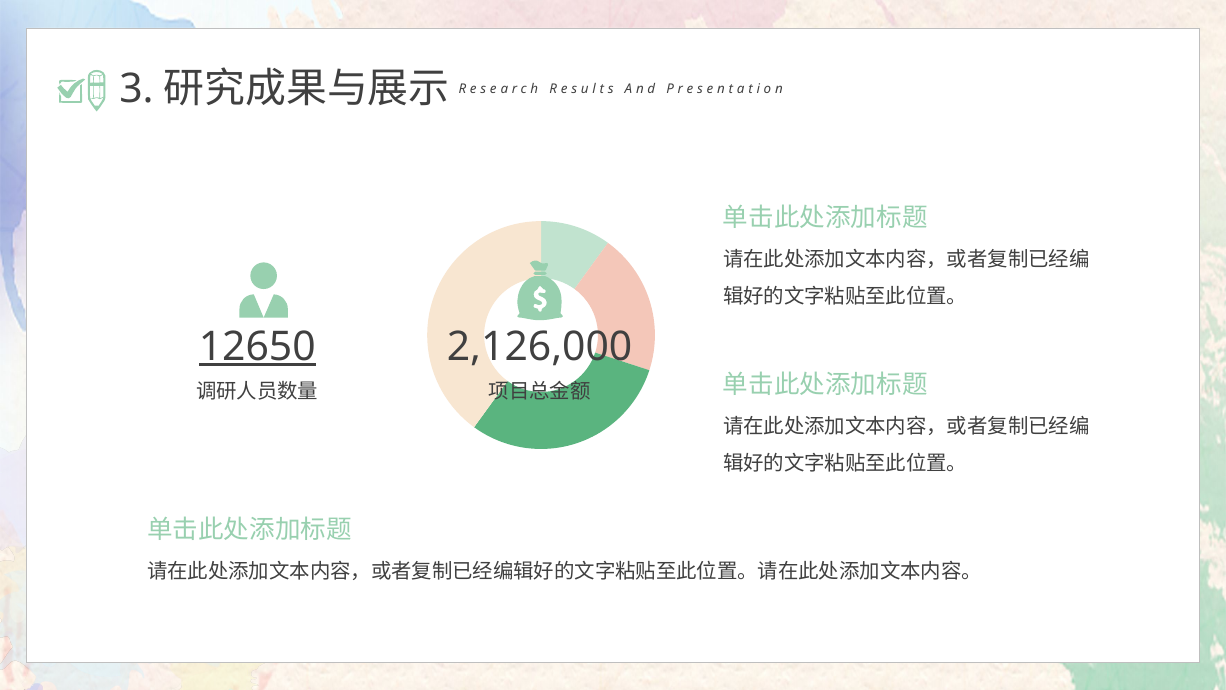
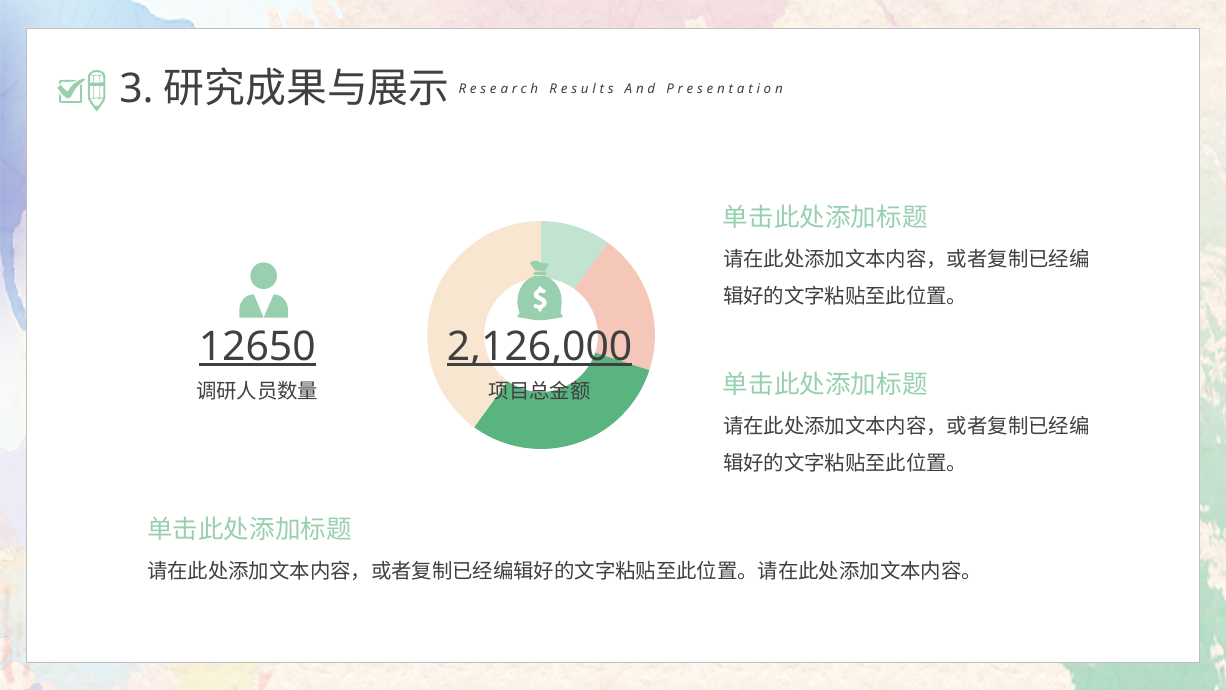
2,126,000 underline: none -> present (540, 347)
